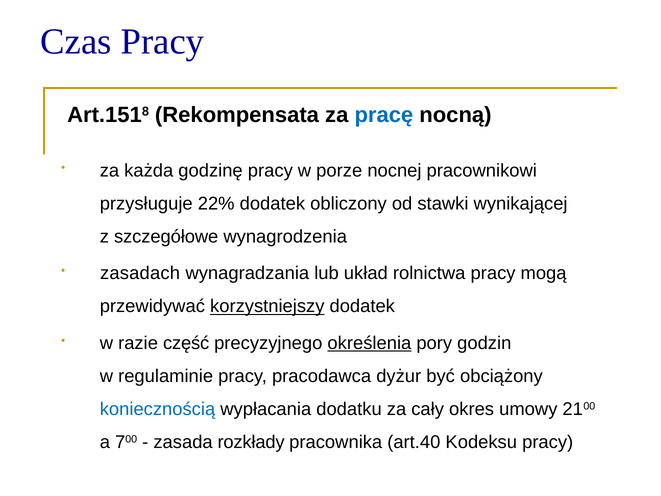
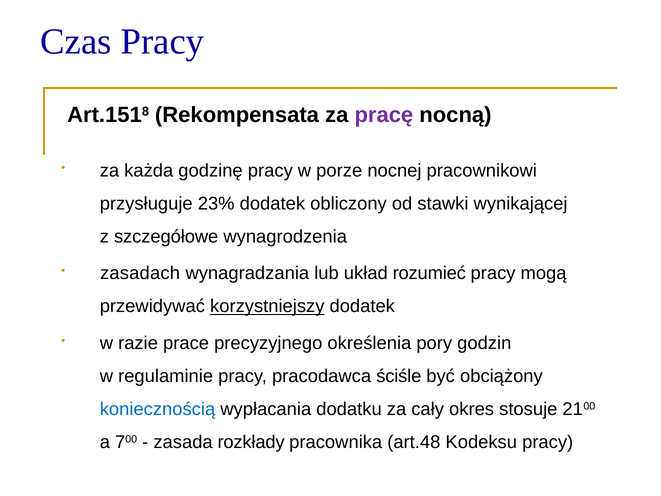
pracę colour: blue -> purple (384, 115)
22%: 22% -> 23% (216, 203)
rolnictwa: rolnictwa -> rozumieć (429, 273)
część: część -> prace (186, 343)
określenia underline: present -> none (369, 343)
dyżur: dyżur -> ściśle (399, 376)
umowy: umowy -> stosuje (528, 409)
art.40: art.40 -> art.48 (414, 442)
